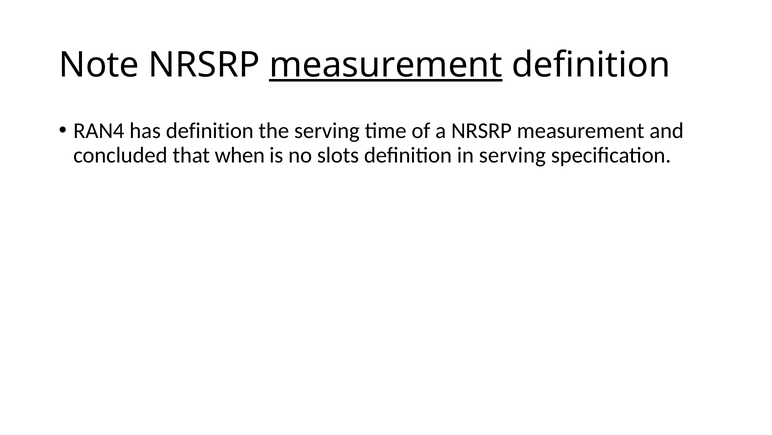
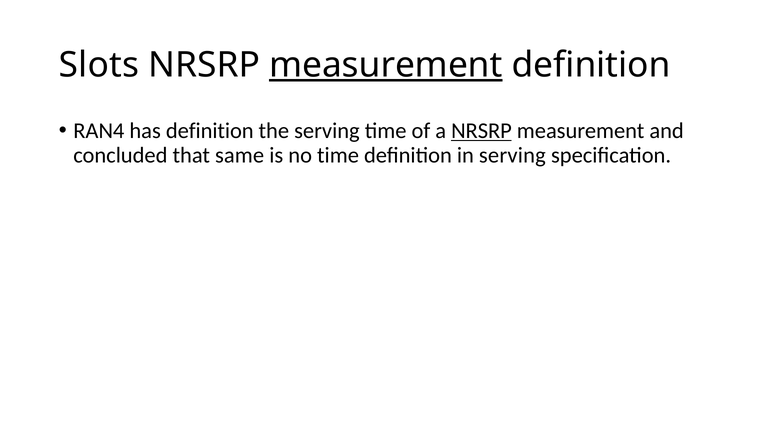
Note: Note -> Slots (99, 65)
NRSRP underline: none -> present (481, 131)
when: when -> same (240, 155)
no slots: slots -> time (338, 155)
